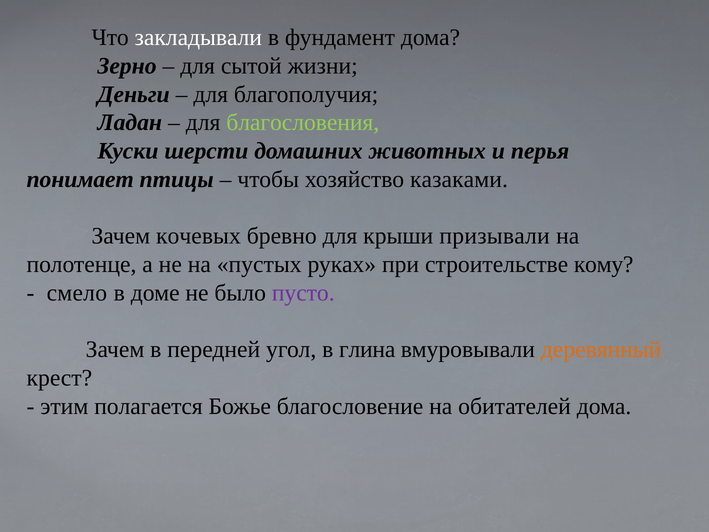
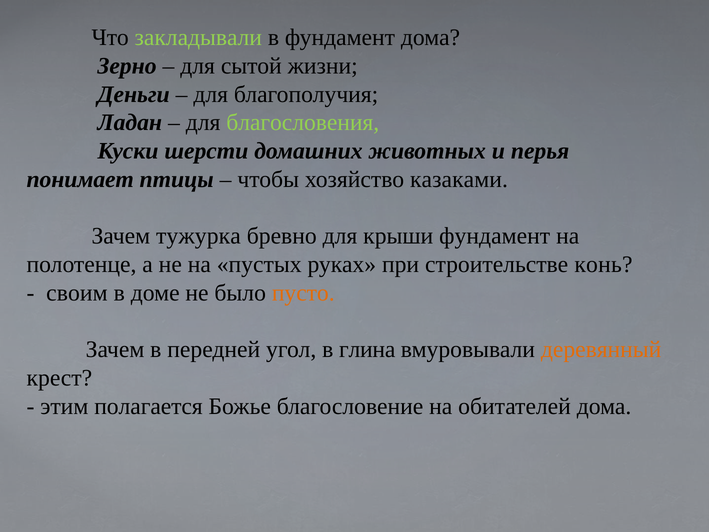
закладывали colour: white -> light green (198, 37)
кочевых: кочевых -> тужурка (198, 236)
крыши призывали: призывали -> фундамент (495, 236)
кому: кому -> конь (603, 264)
смело: смело -> своим (77, 293)
пусто colour: purple -> orange (303, 293)
